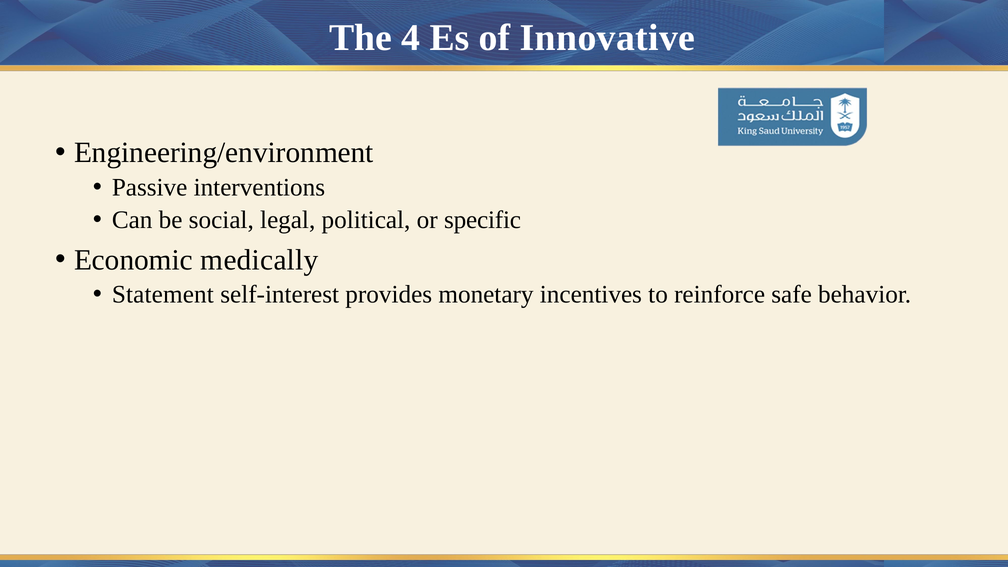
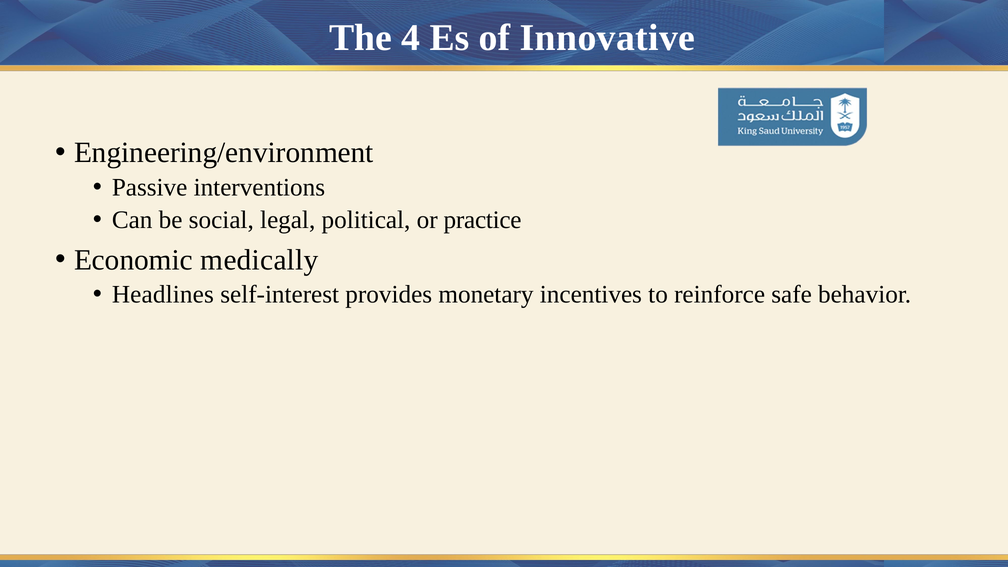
specific: specific -> practice (483, 220)
Statement: Statement -> Headlines (163, 295)
